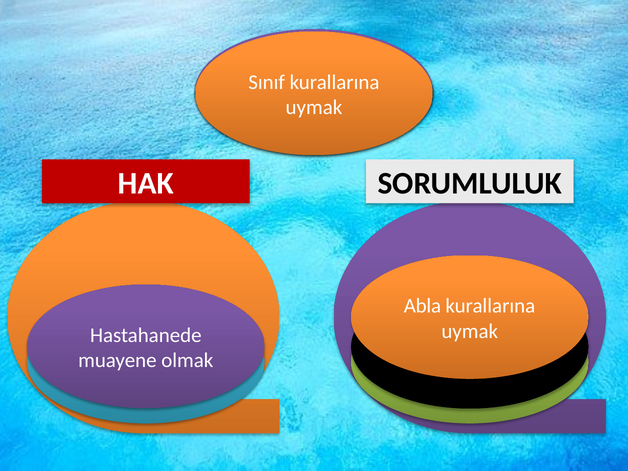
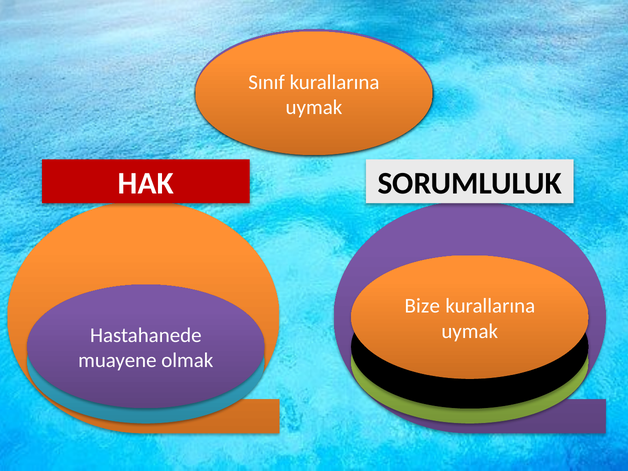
Abla: Abla -> Bize (422, 306)
